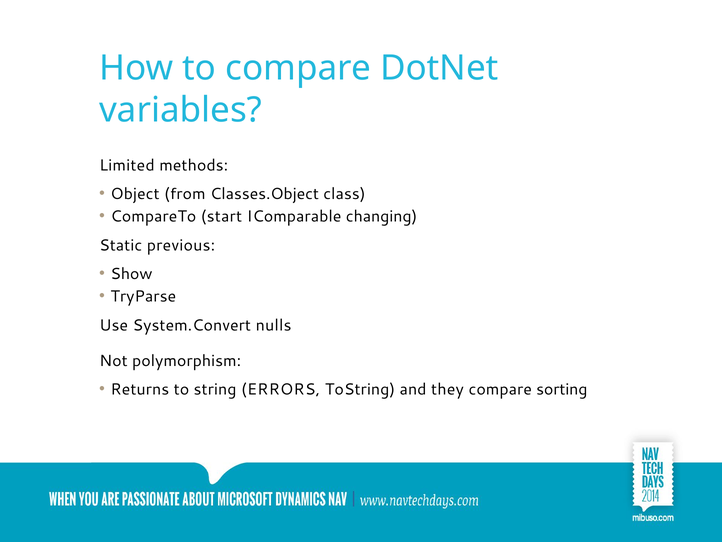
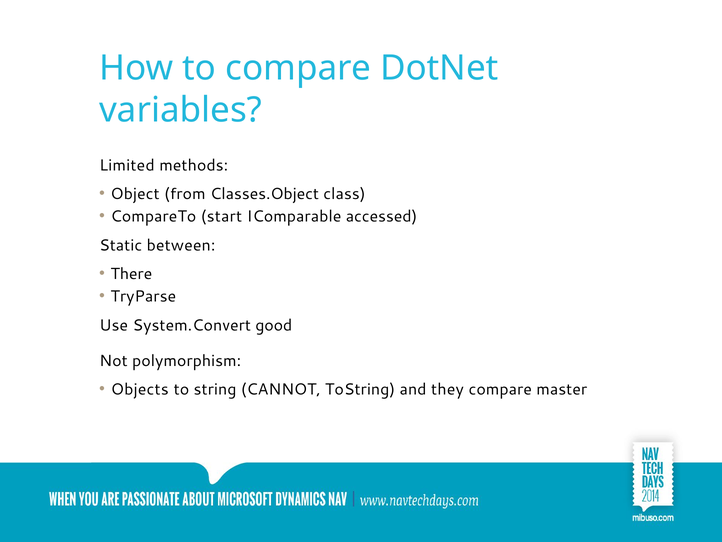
changing: changing -> accessed (382, 216)
previous: previous -> between (181, 245)
Show: Show -> There (131, 274)
nulls: nulls -> good (274, 325)
Returns: Returns -> Objects (140, 389)
ERRORS: ERRORS -> CANNOT (281, 389)
sorting: sorting -> master (562, 389)
